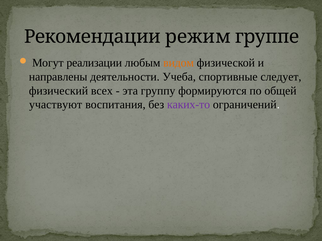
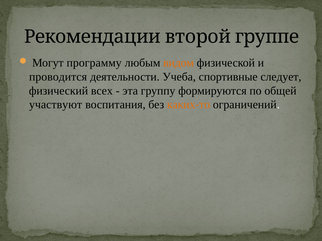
режим: режим -> второй (198, 37)
реализации: реализации -> программу (94, 63)
направлены: направлены -> проводится (58, 77)
каких-то colour: purple -> orange (189, 105)
